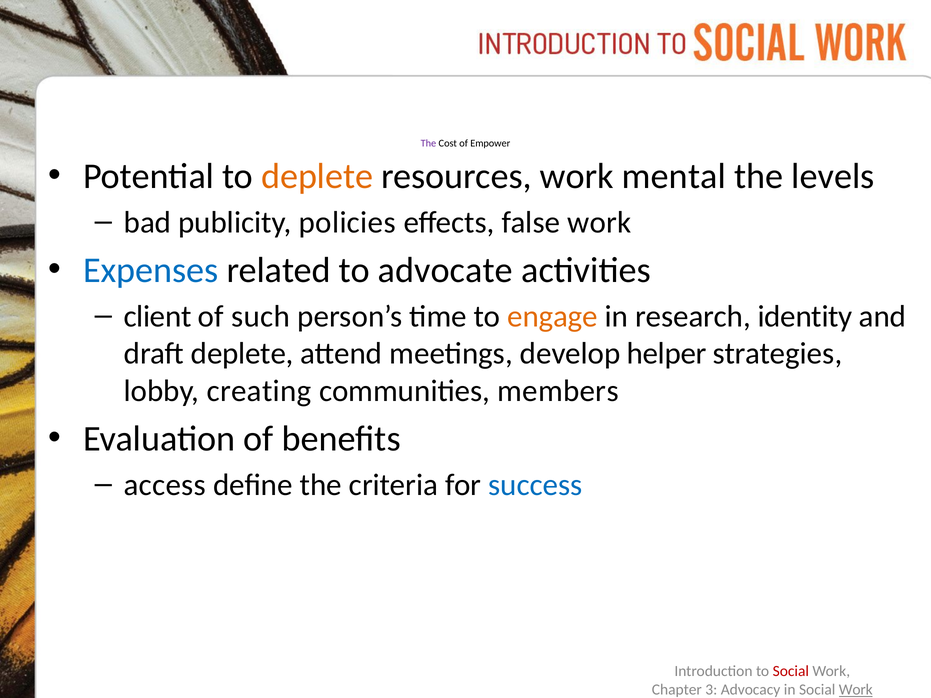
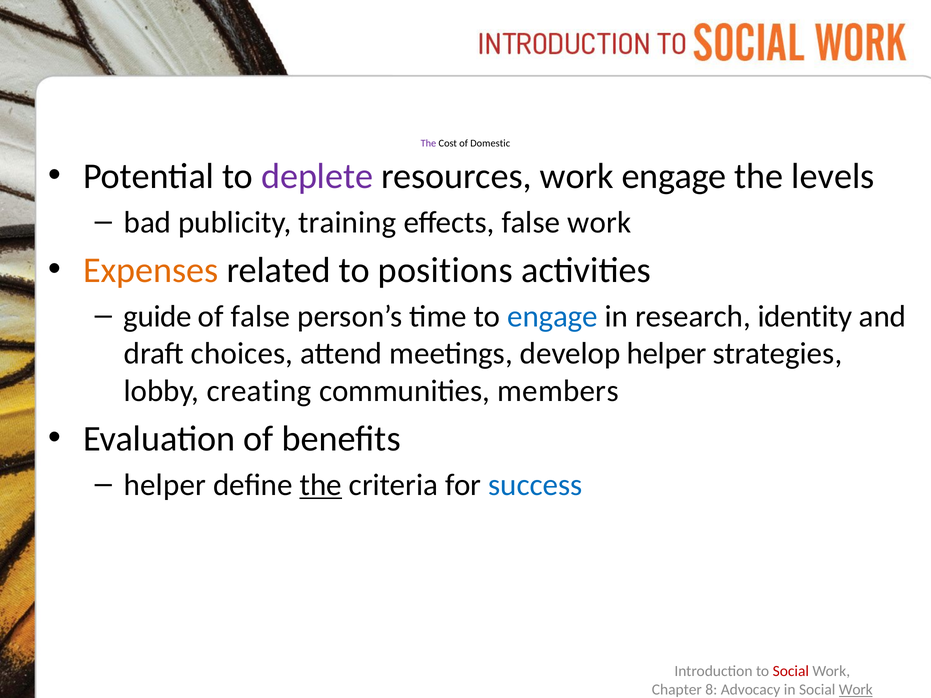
Empower: Empower -> Domestic (490, 143)
deplete colour: orange -> purple (317, 176)
work mental: mental -> engage (674, 176)
policies: policies -> training (347, 222)
Expenses colour: blue -> orange (151, 270)
advocate: advocate -> positions (445, 270)
client: client -> guide (158, 316)
of such: such -> false (261, 316)
engage colour: orange -> blue (553, 316)
draft deplete: deplete -> choices (242, 354)
access: access -> helper (165, 485)
the underline: none -> present (321, 485)
3: 3 -> 8 (711, 690)
